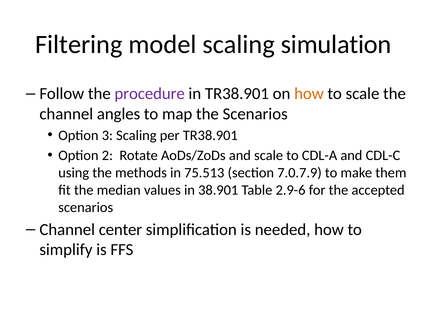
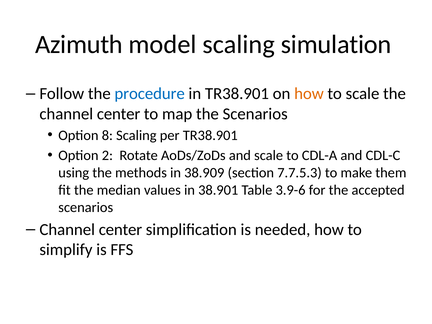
Filtering: Filtering -> Azimuth (79, 45)
procedure colour: purple -> blue (150, 94)
angles: angles -> center (119, 114)
3: 3 -> 8 (107, 135)
75.513: 75.513 -> 38.909 (204, 173)
7.0.7.9: 7.0.7.9 -> 7.7.5.3 (299, 173)
2.9-6: 2.9-6 -> 3.9-6 (291, 190)
